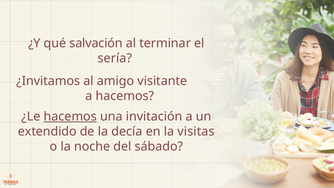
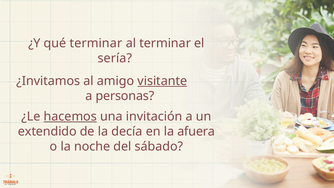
qué salvación: salvación -> terminar (96, 43)
visitante underline: none -> present (162, 81)
a hacemos: hacemos -> personas (125, 96)
visitas: visitas -> afuera (196, 131)
